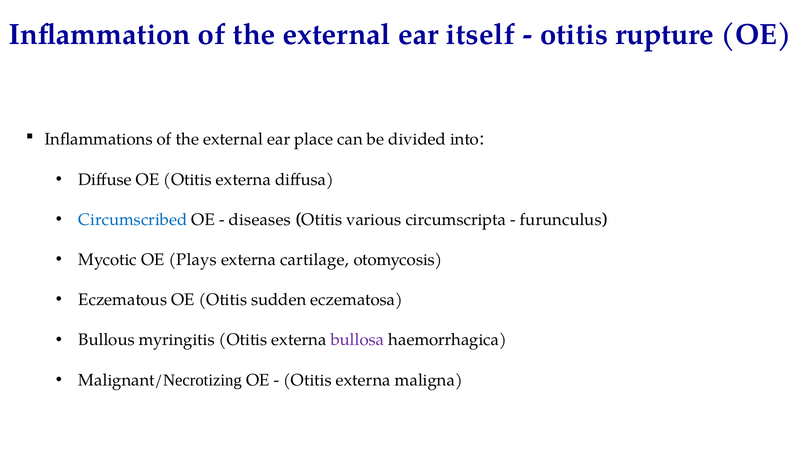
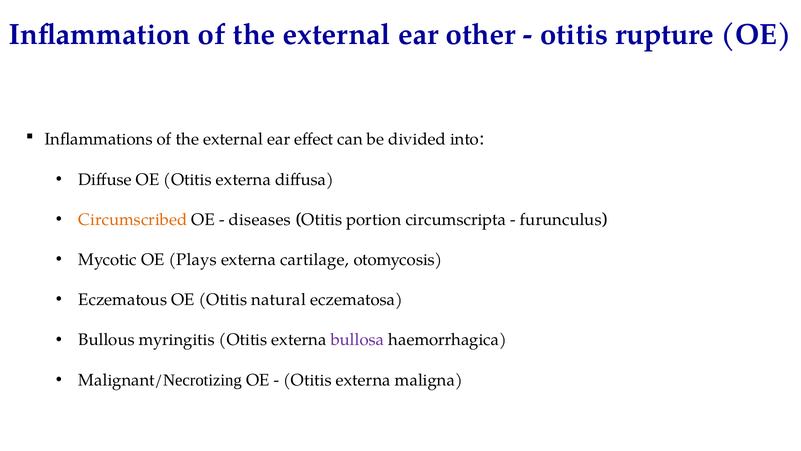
itself: itself -> other (481, 35)
place: place -> effect (314, 139)
Circumscribed colour: blue -> orange (133, 219)
various: various -> portion (374, 219)
sudden: sudden -> natural (279, 300)
